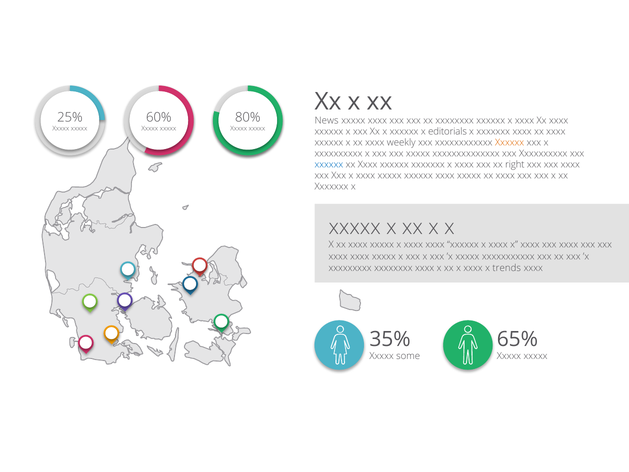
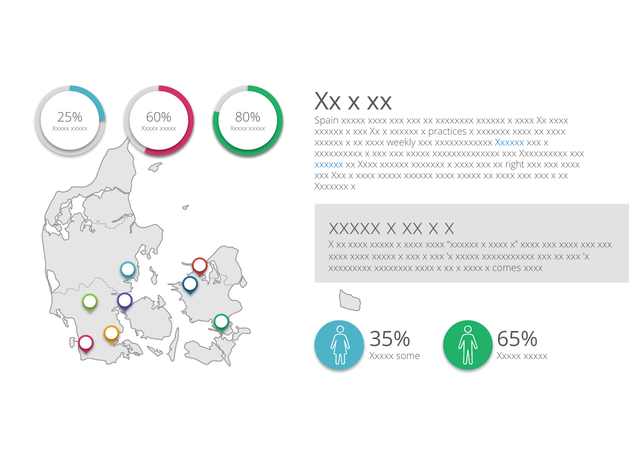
News: News -> Spain (327, 121)
editorials: editorials -> practices (447, 132)
Xxxxxx colour: orange -> blue (510, 143)
trends: trends -> comes (507, 268)
